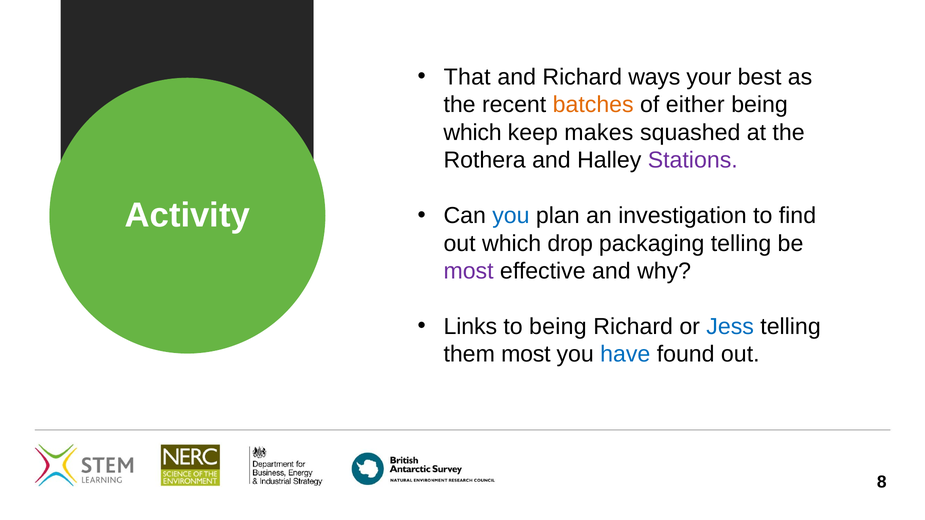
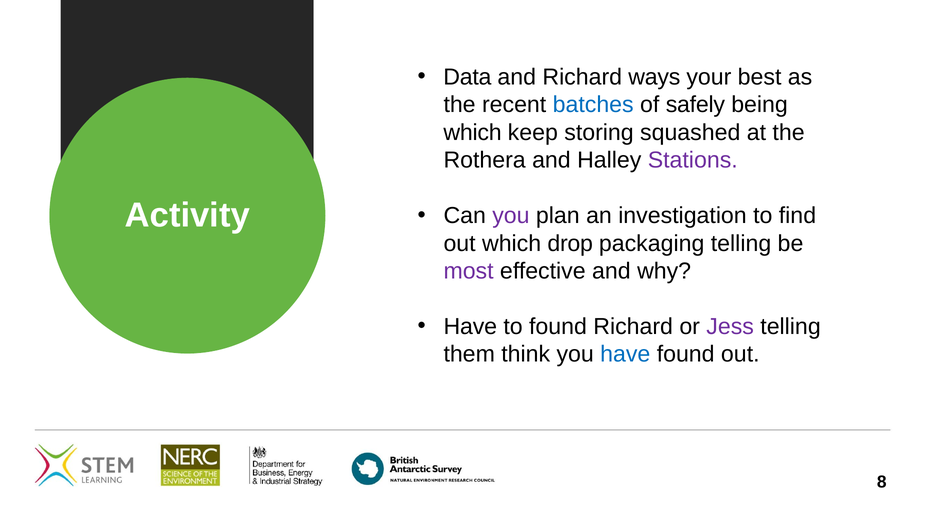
That: That -> Data (467, 77)
batches colour: orange -> blue (593, 105)
either: either -> safely (695, 105)
makes: makes -> storing (599, 133)
you colour: blue -> purple (511, 216)
Links: Links -> Have (470, 327)
to being: being -> found (558, 327)
Jess colour: blue -> purple (730, 327)
them most: most -> think (526, 355)
